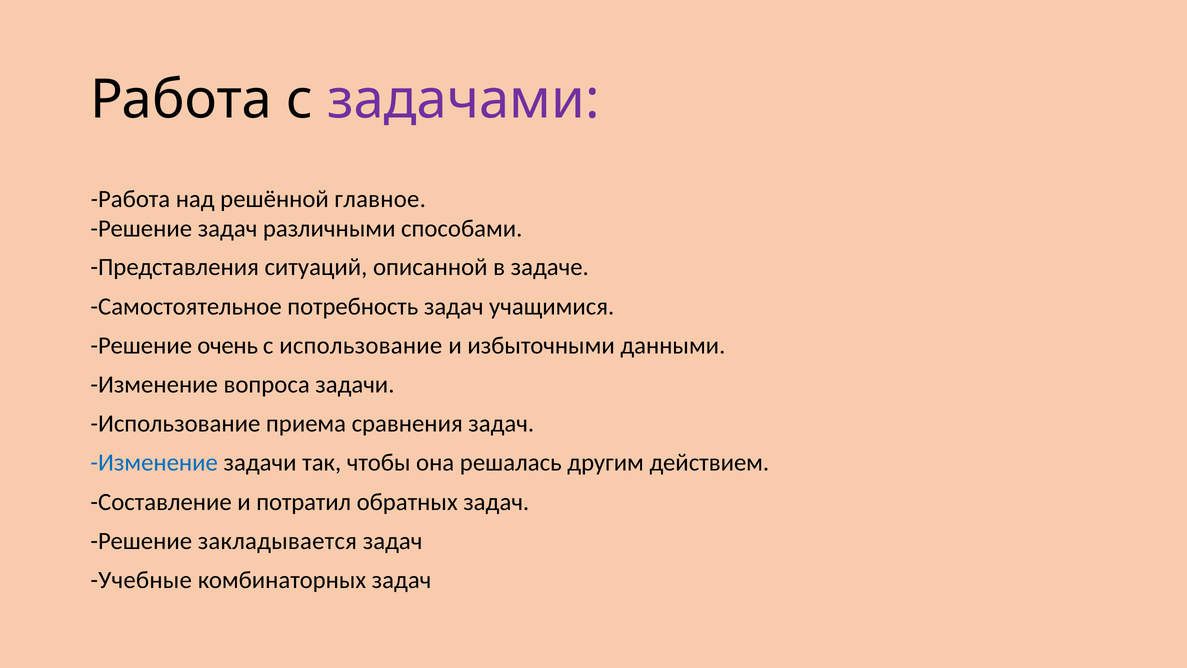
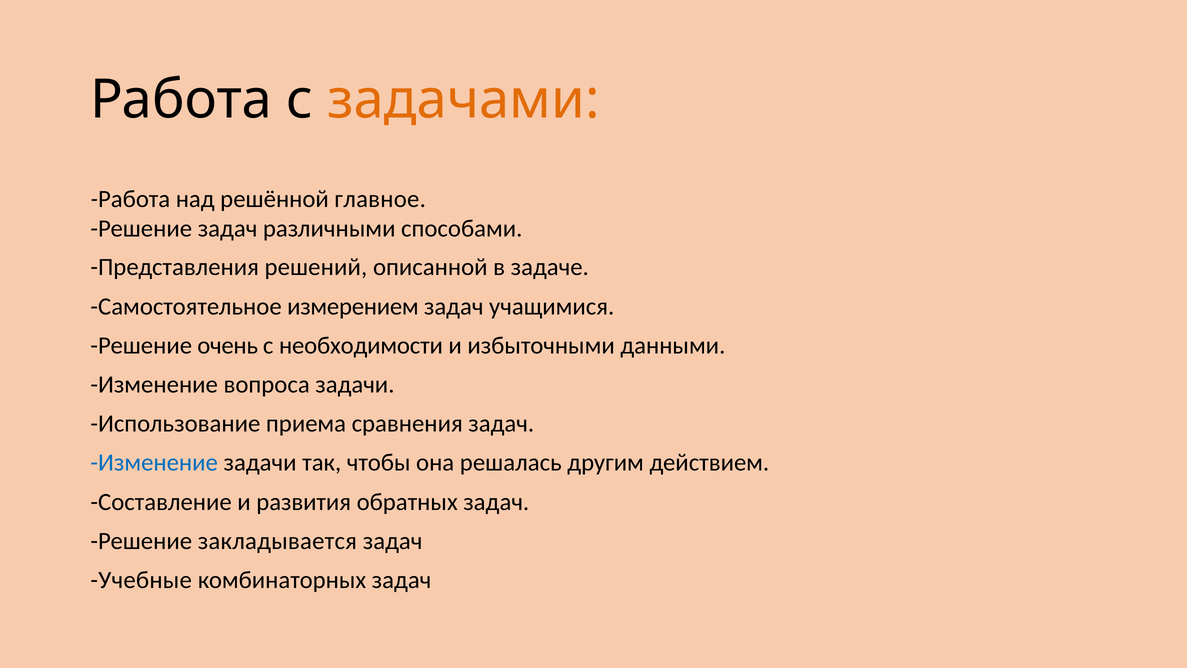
задачами colour: purple -> orange (463, 100)
ситуаций: ситуаций -> решений (316, 267)
потребность: потребность -> измерением (353, 306)
с использование: использование -> необходимости (361, 345)
потратил: потратил -> развития (304, 502)
